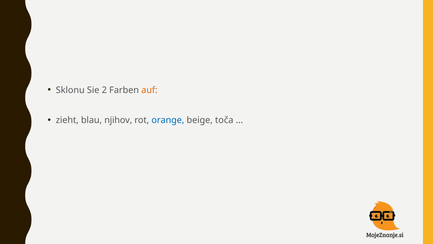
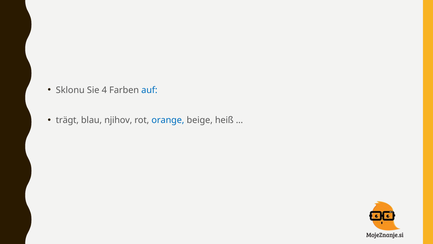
2: 2 -> 4 (104, 90)
auf colour: orange -> blue (149, 90)
zieht: zieht -> trägt (67, 120)
toča: toča -> heiß (224, 120)
